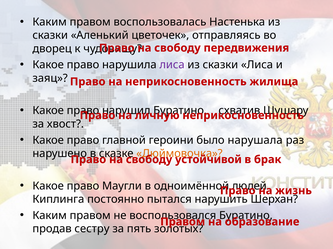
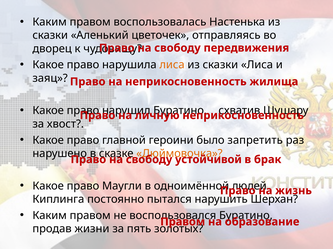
лиса colour: purple -> orange (172, 65)
нарушала: нарушала -> запретить (255, 141)
сестру: сестру -> жизни (92, 229)
